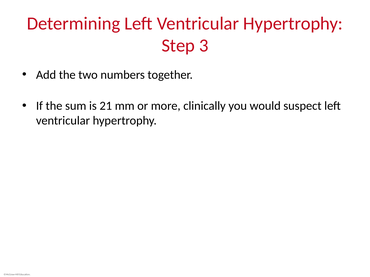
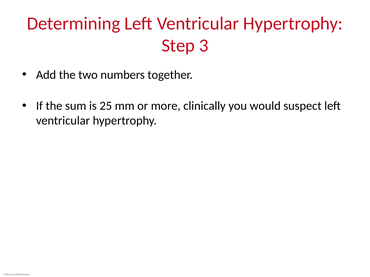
21: 21 -> 25 (106, 106)
